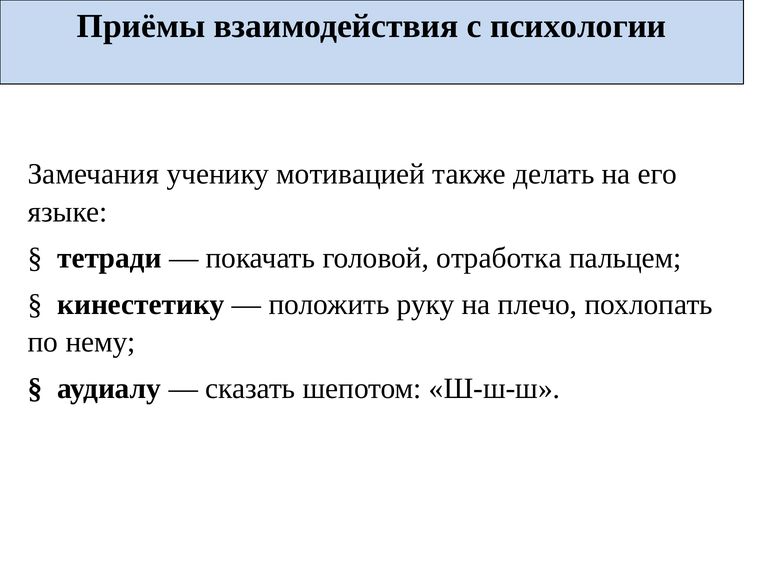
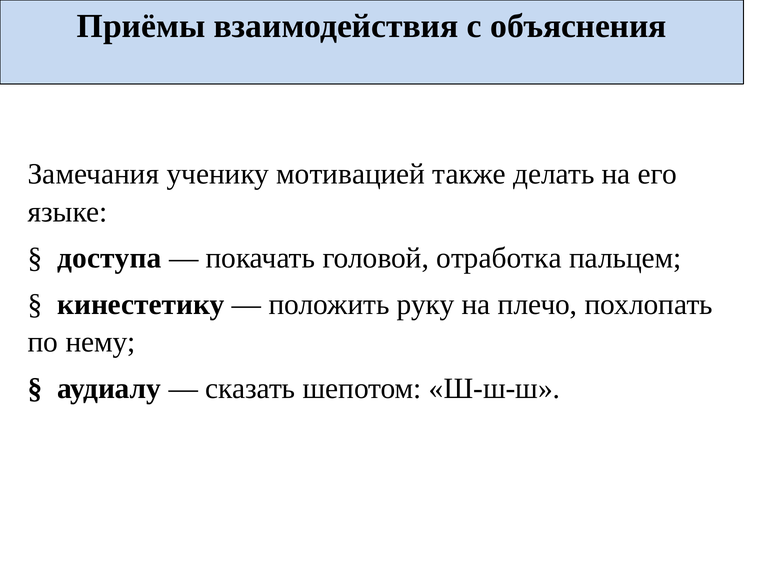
психологии: психологии -> объяснения (578, 26)
тетради: тетради -> доступа (109, 258)
